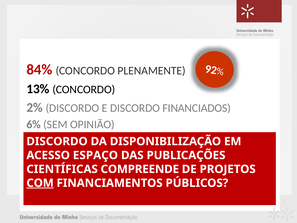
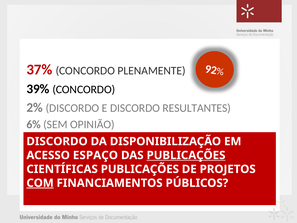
84%: 84% -> 37% (39, 70)
13%: 13% -> 39% (38, 89)
FINANCIADOS: FINANCIADOS -> RESULTANTES (197, 108)
PUBLICAÇÕES underline: none -> present (186, 155)
CIENTÍFICAS COMPREENDE: COMPREENDE -> PUBLICAÇÕES (140, 169)
